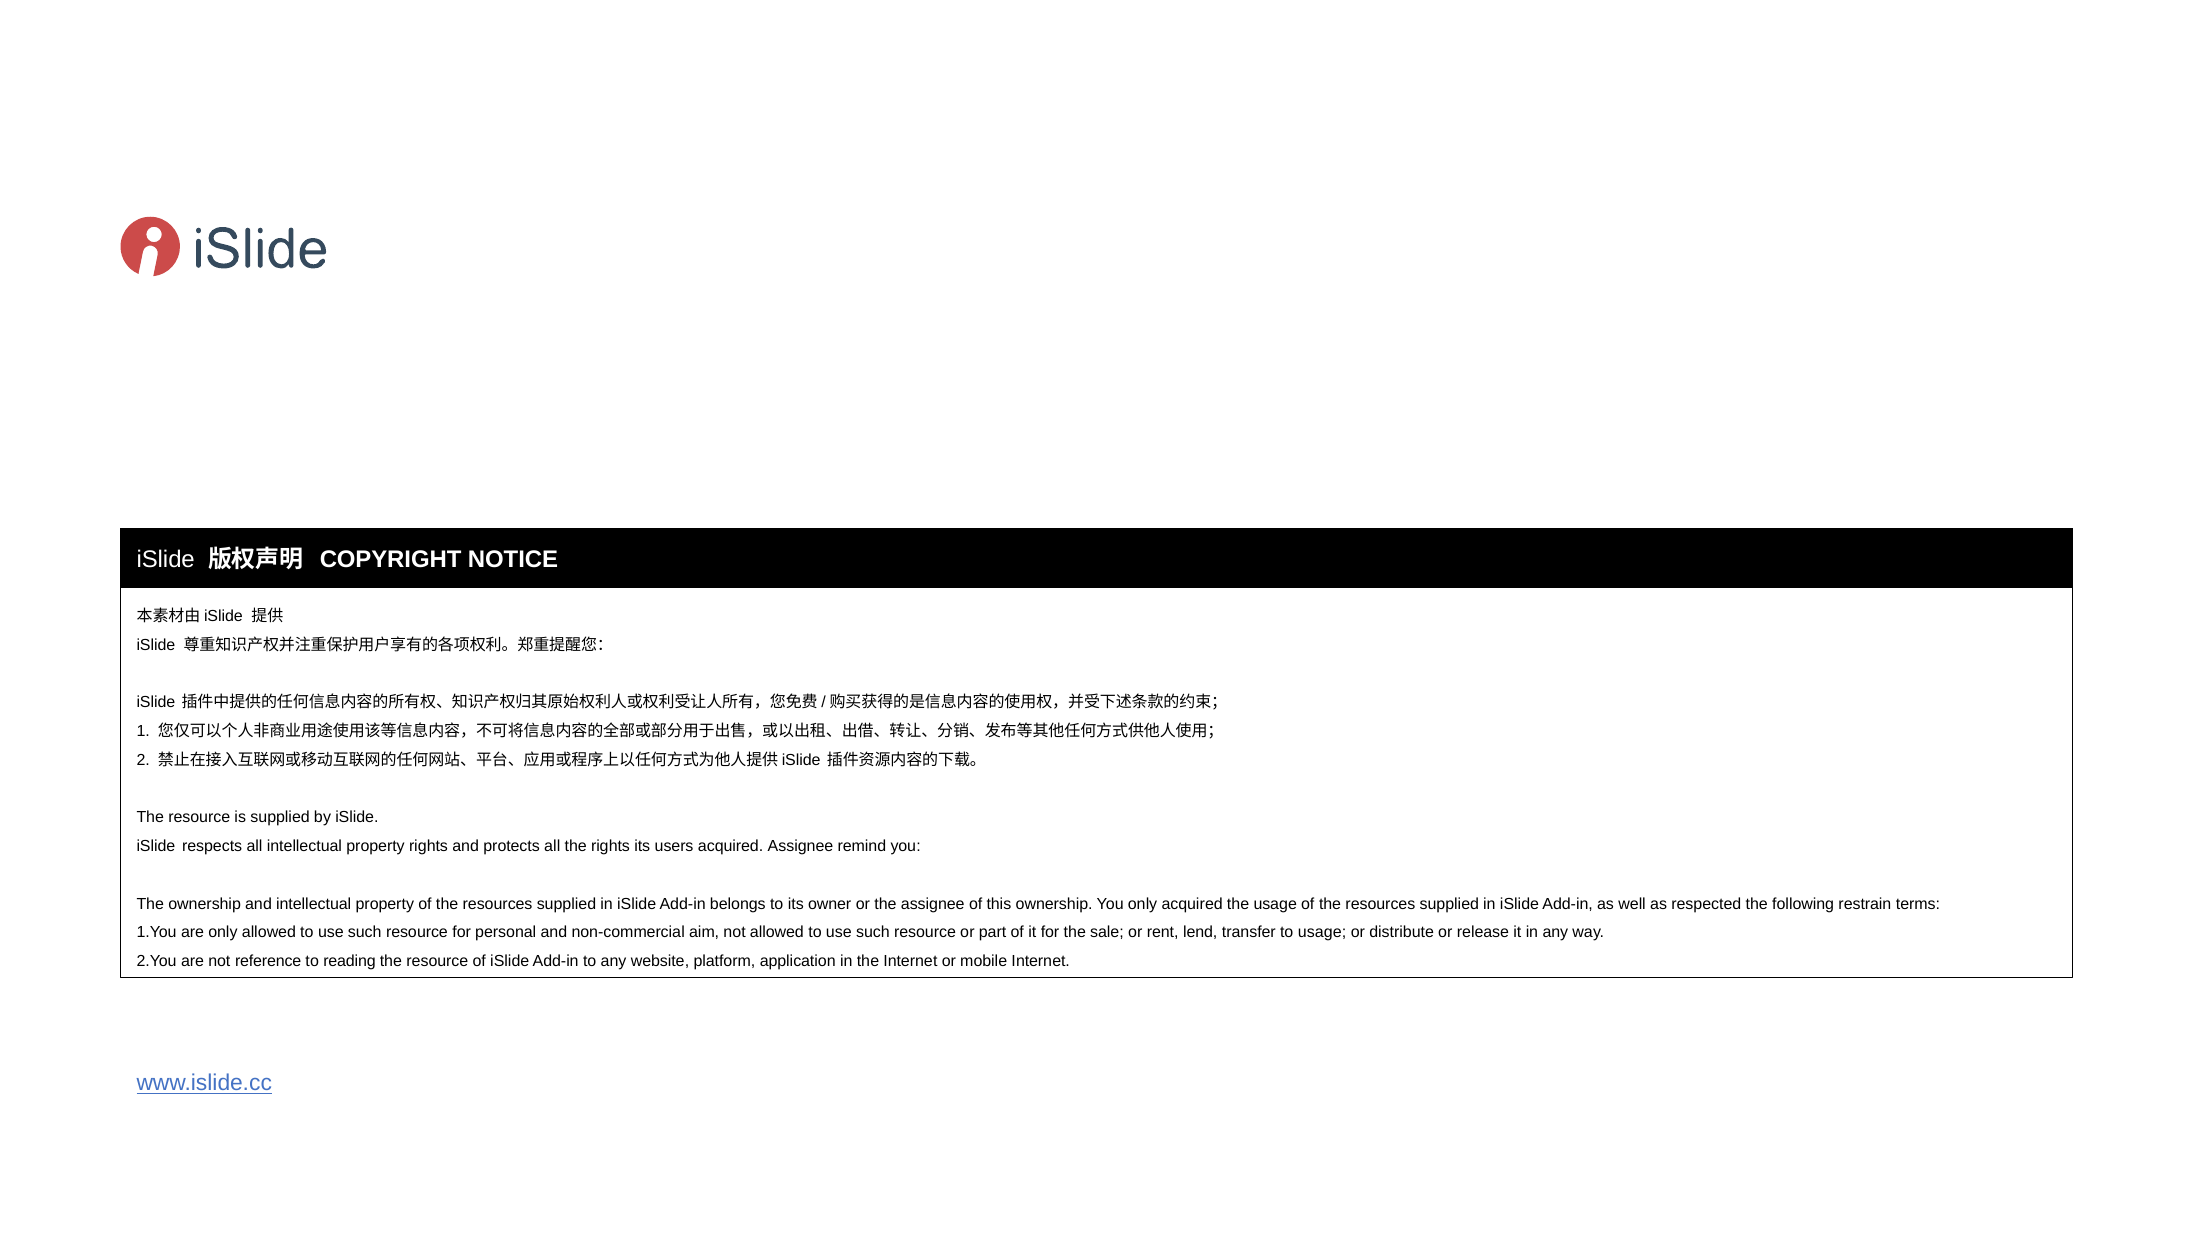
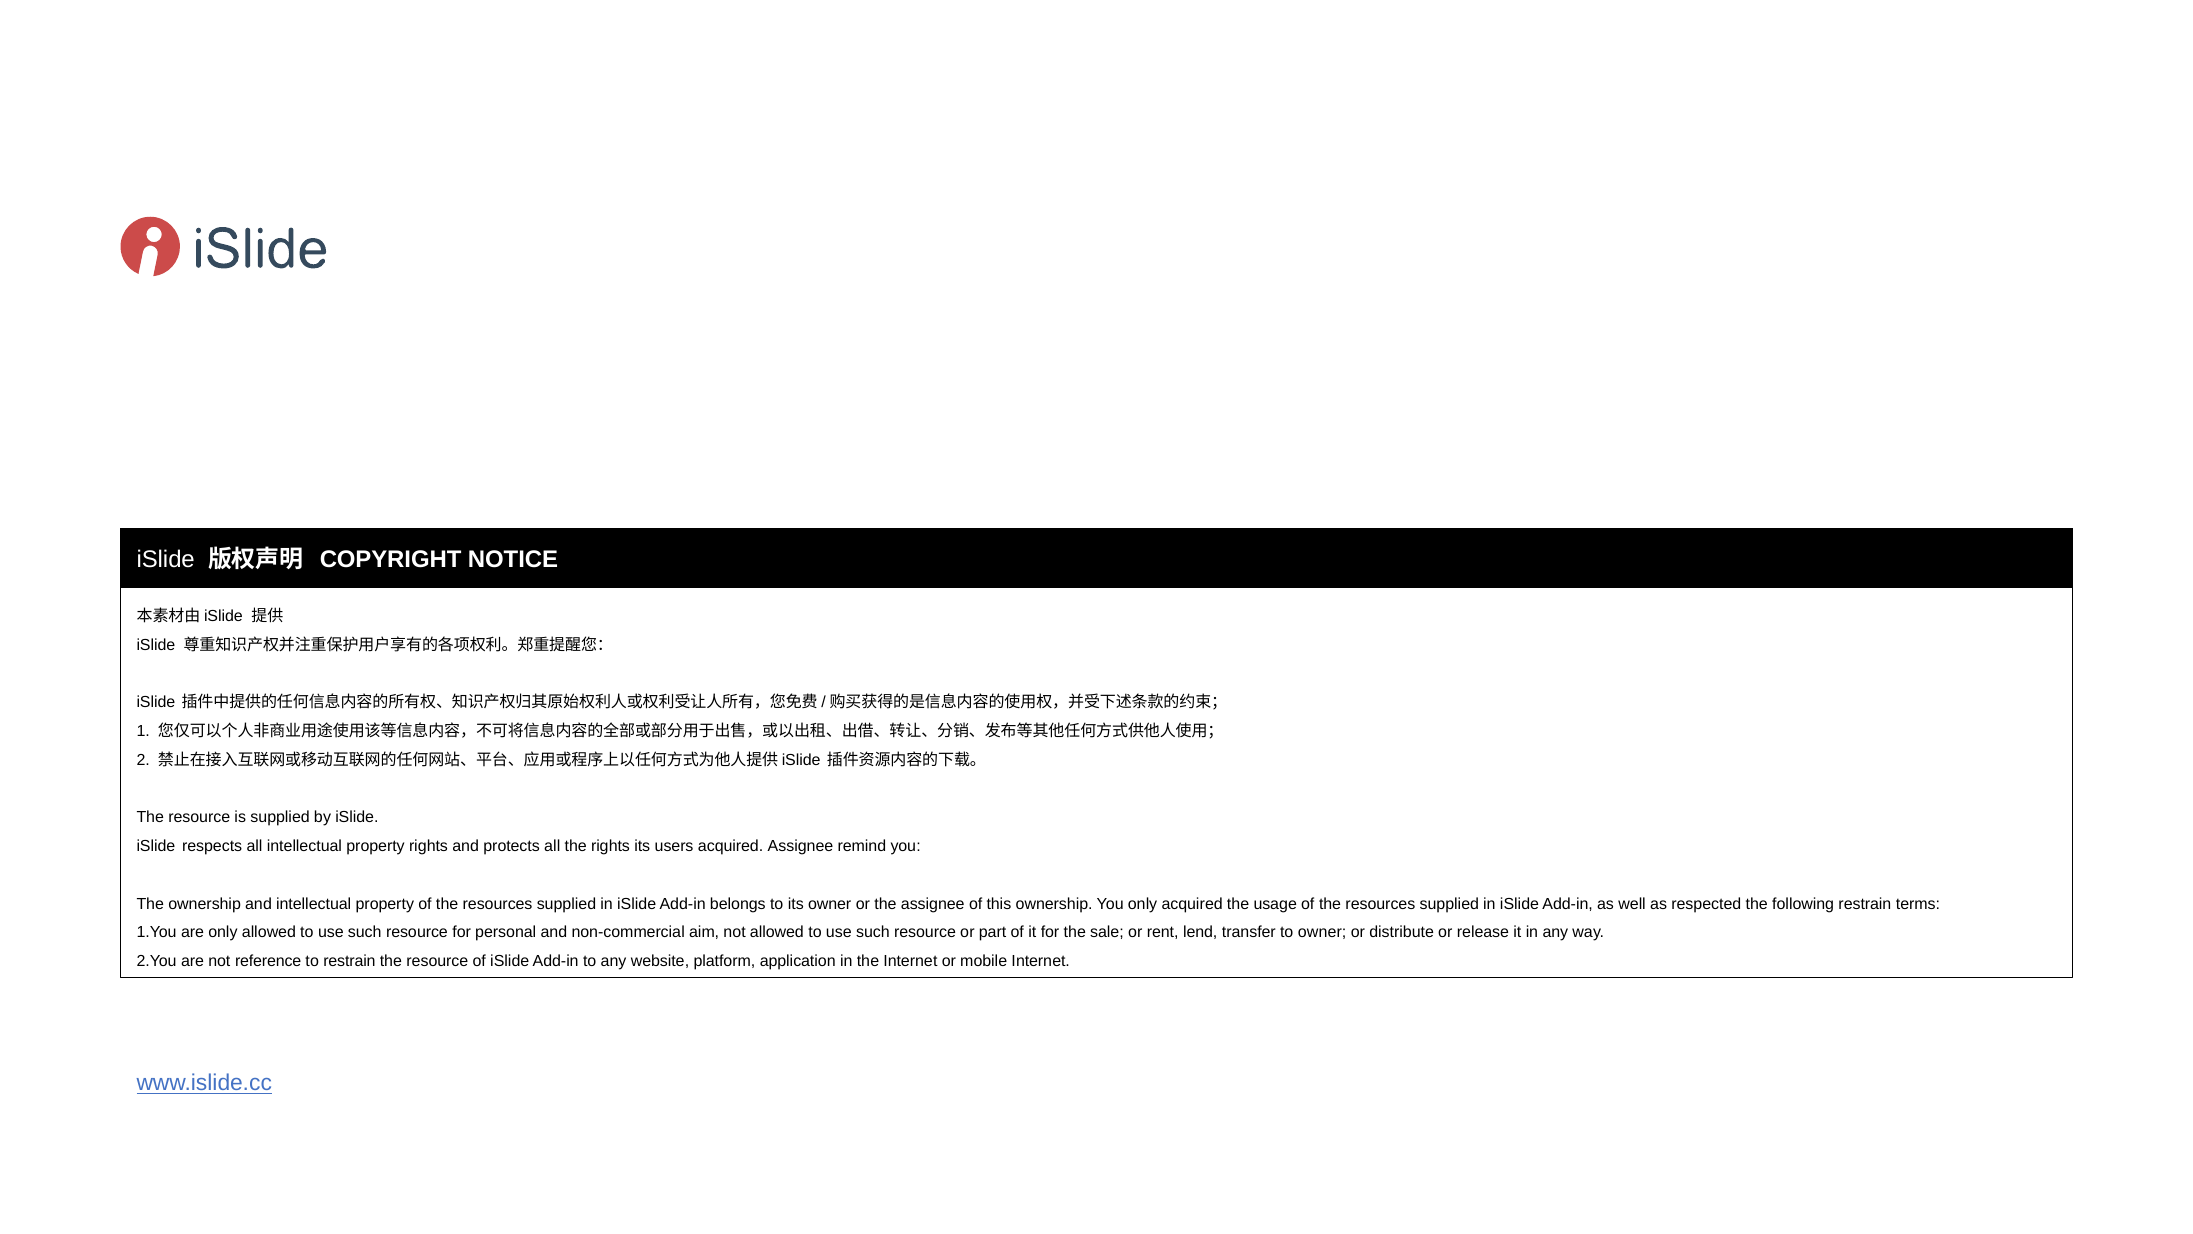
to usage: usage -> owner (1322, 932)
to reading: reading -> restrain (349, 961)
